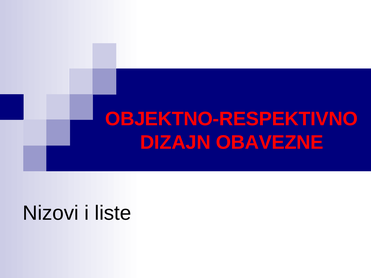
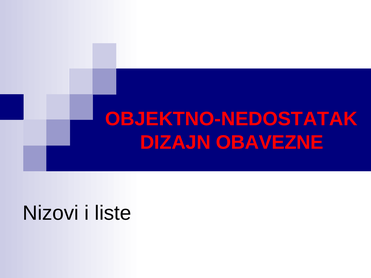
OBJEKTNO-RESPEKTIVNO: OBJEKTNO-RESPEKTIVNO -> OBJEKTNO-NEDOSTATAK (231, 119)
